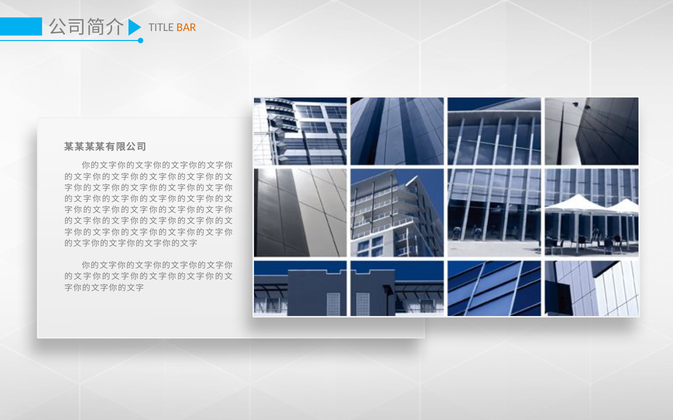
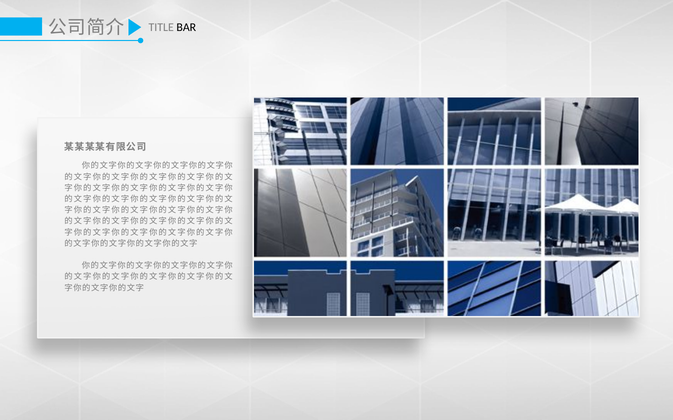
BAR colour: orange -> black (186, 27)
